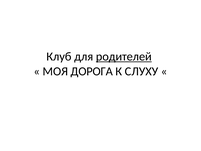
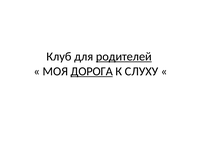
ДОРОГА underline: none -> present (92, 71)
